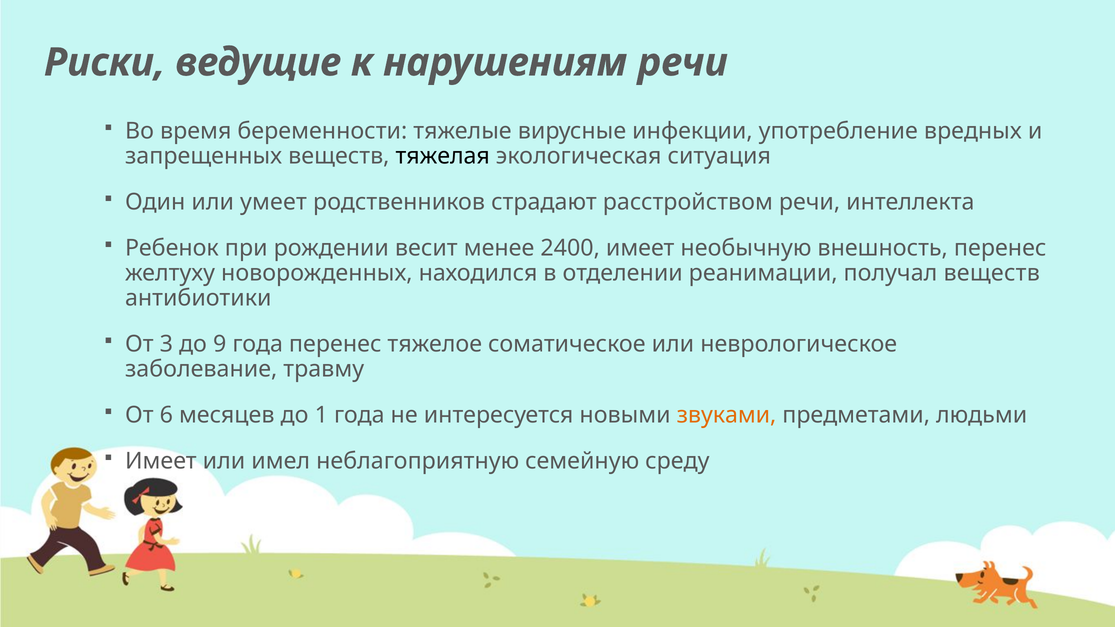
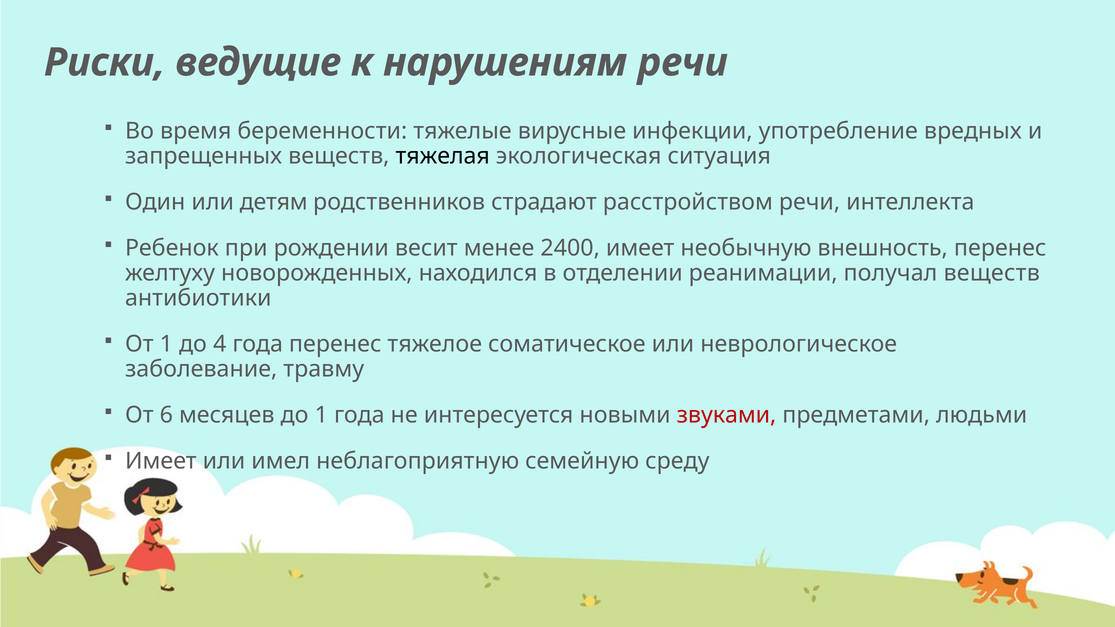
умеет: умеет -> детям (274, 202)
От 3: 3 -> 1 (166, 344)
9: 9 -> 4 (220, 344)
звуками colour: orange -> red (726, 415)
